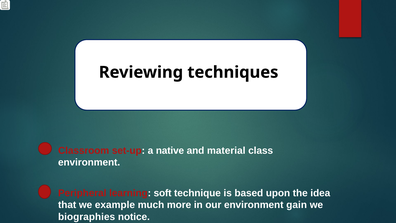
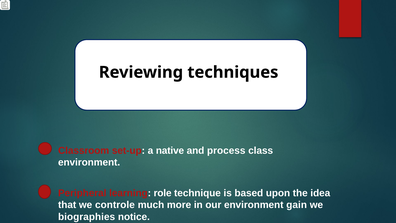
material: material -> process (226, 150)
soft: soft -> role (163, 193)
example: example -> controle (115, 205)
